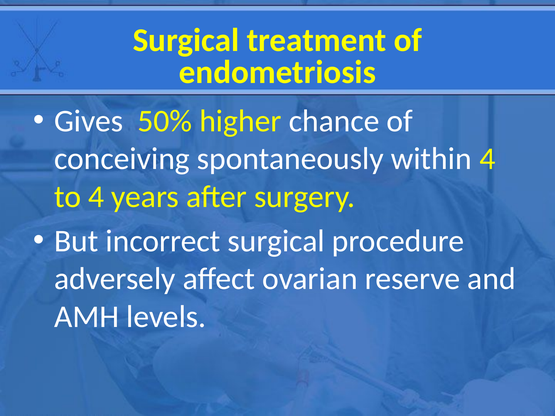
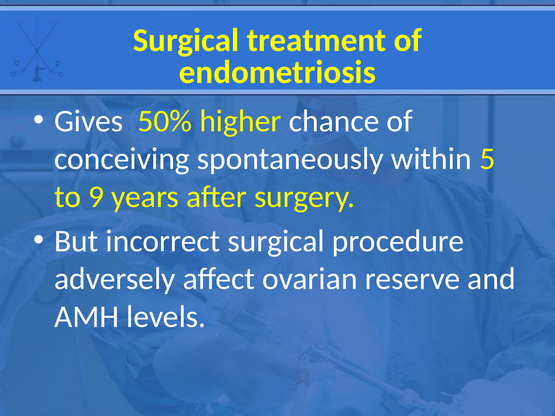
within 4: 4 -> 5 (487, 159)
to 4: 4 -> 9 (96, 197)
